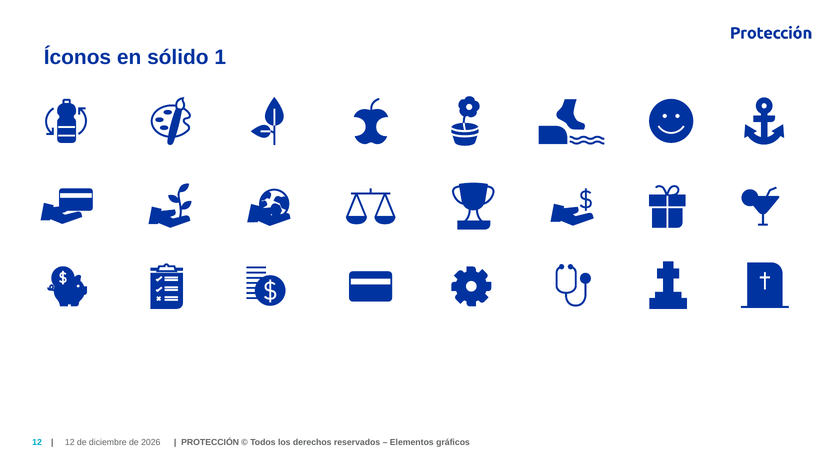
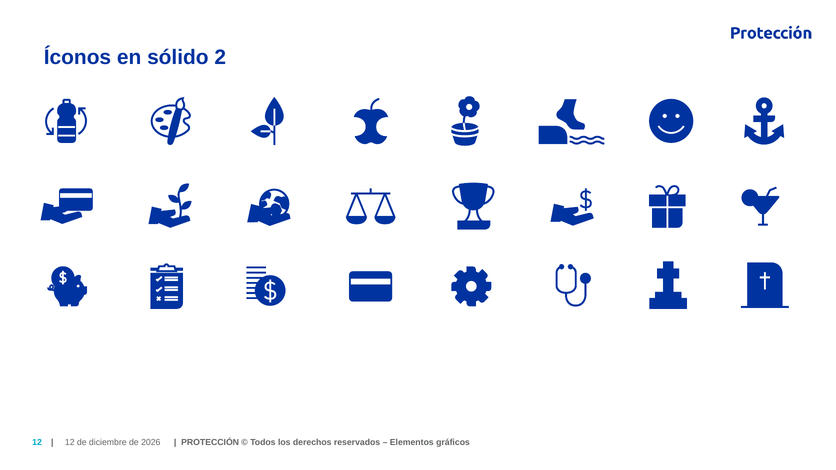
1: 1 -> 2 (220, 57)
